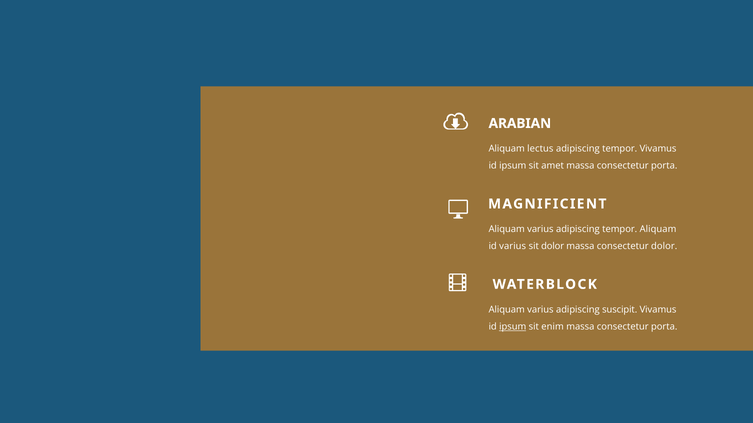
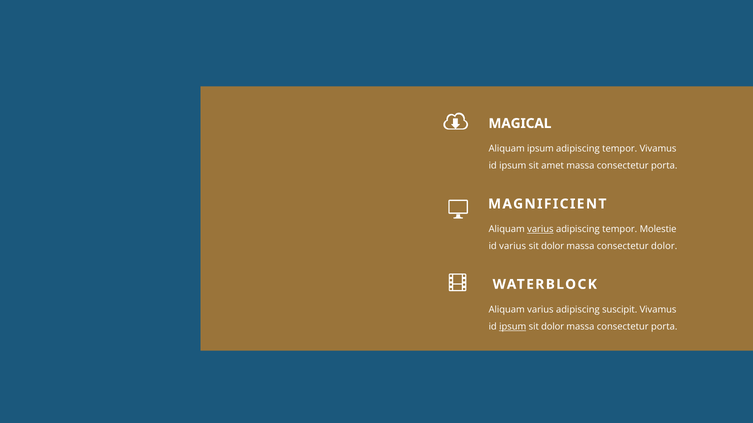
ARABIAN: ARABIAN -> MAGICAL (520, 124)
Aliquam lectus: lectus -> ipsum (540, 149)
varius underline: none -> present (540, 230)
tempor Aliquam: Aliquam -> Molestie (658, 230)
enim: enim -> dolor (553, 327)
